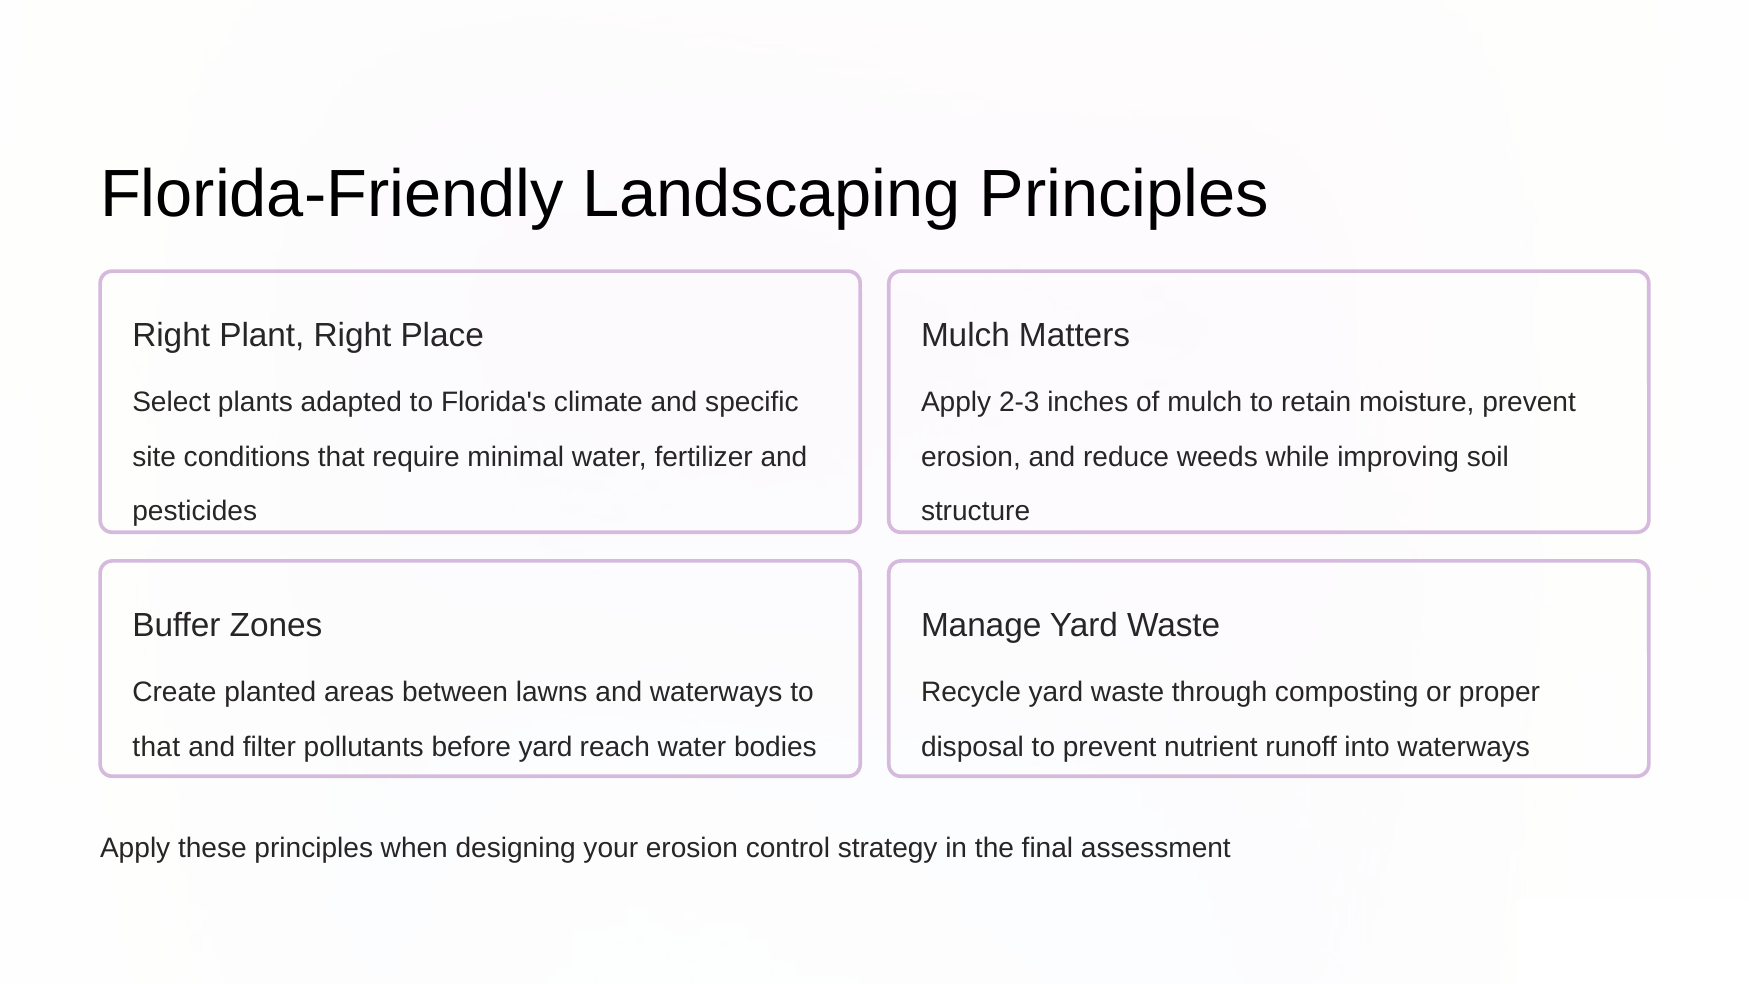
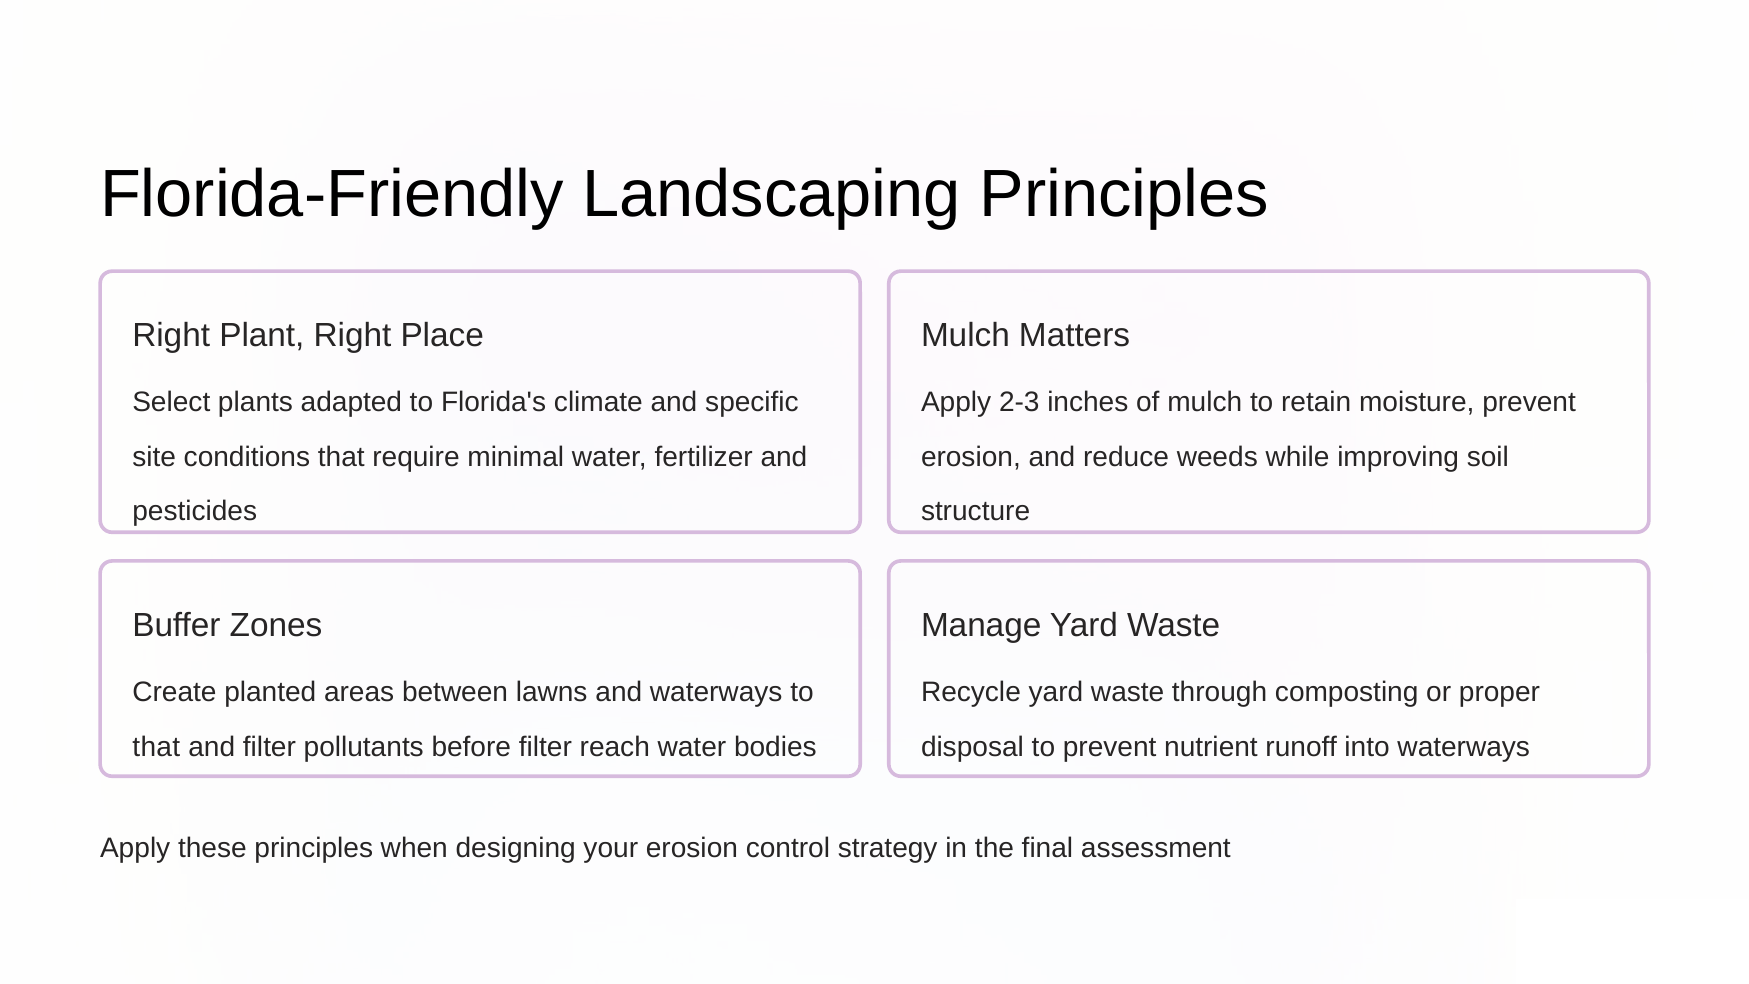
before yard: yard -> filter (545, 747)
